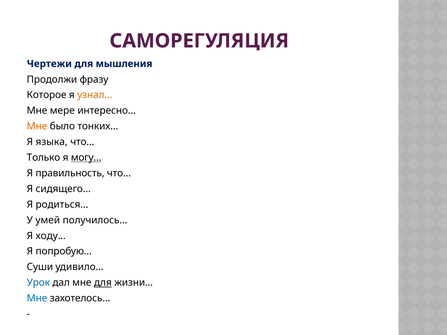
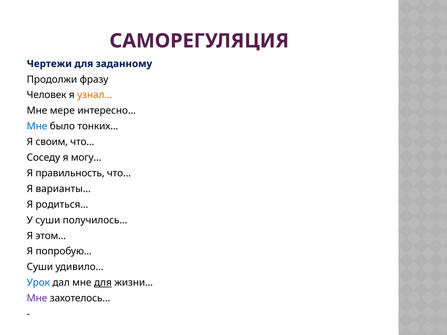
мышления: мышления -> заданному (124, 64)
Которое: Которое -> Человек (47, 95)
Мне colour: orange -> blue (37, 126)
языка: языка -> своим (52, 142)
Только: Только -> Соседу (43, 158)
могу… underline: present -> none (86, 158)
сидящего…: сидящего… -> варианты… (63, 189)
У умей: умей -> суши (48, 220)
ходу…: ходу… -> этом… (51, 236)
Мне colour: blue -> purple (37, 299)
